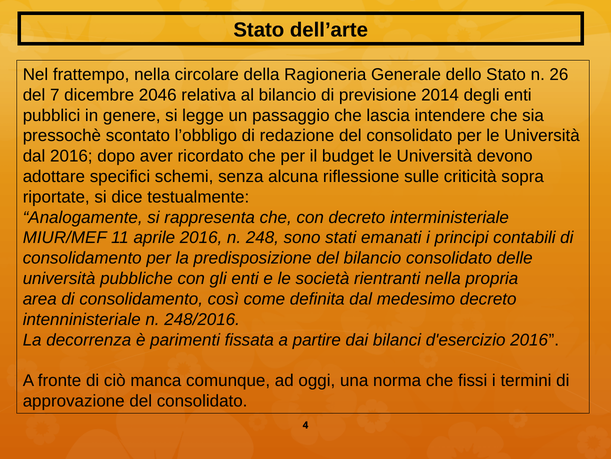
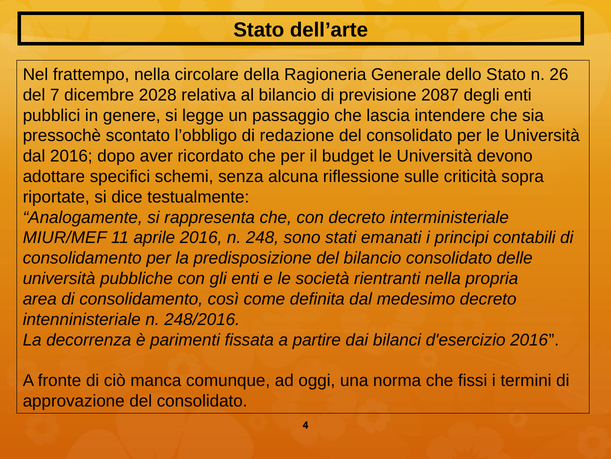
2046: 2046 -> 2028 (158, 95)
2014: 2014 -> 2087 (440, 95)
